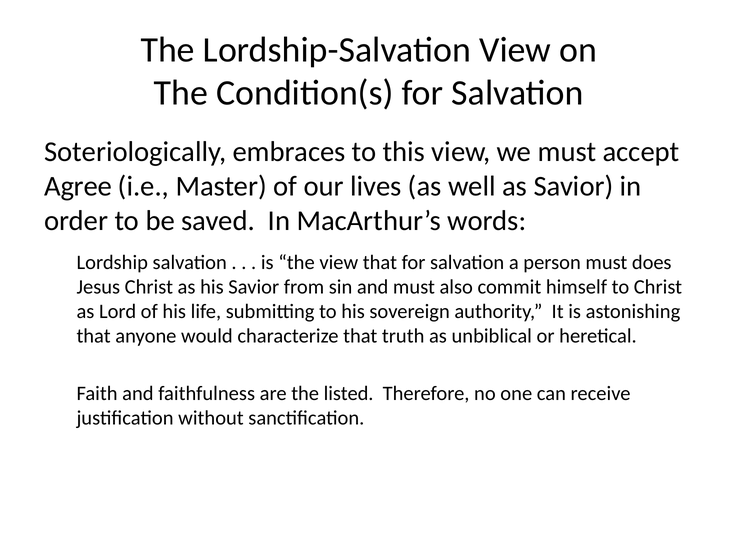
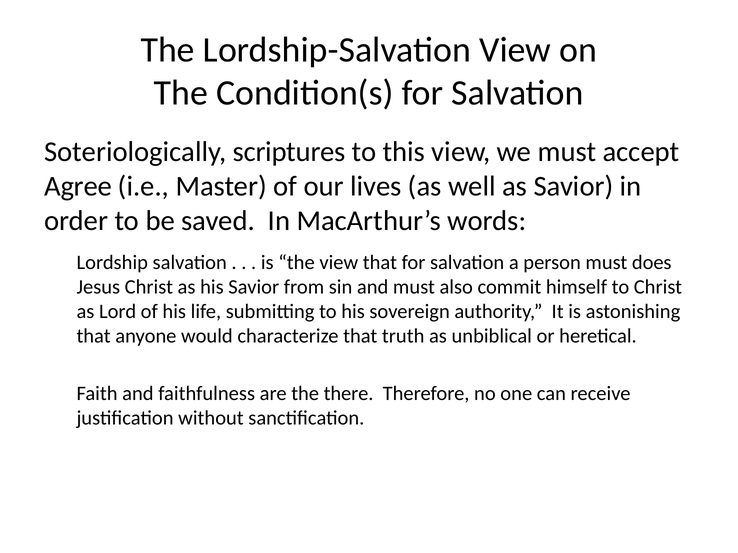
embraces: embraces -> scriptures (289, 152)
listed: listed -> there (349, 394)
